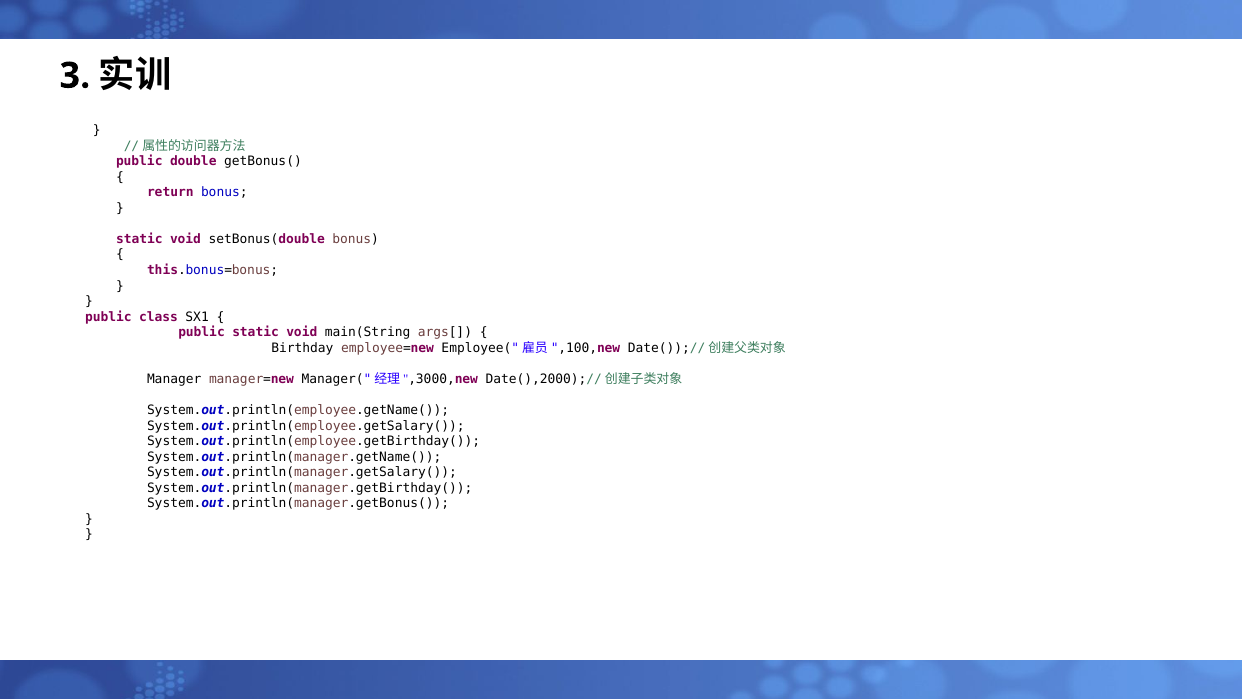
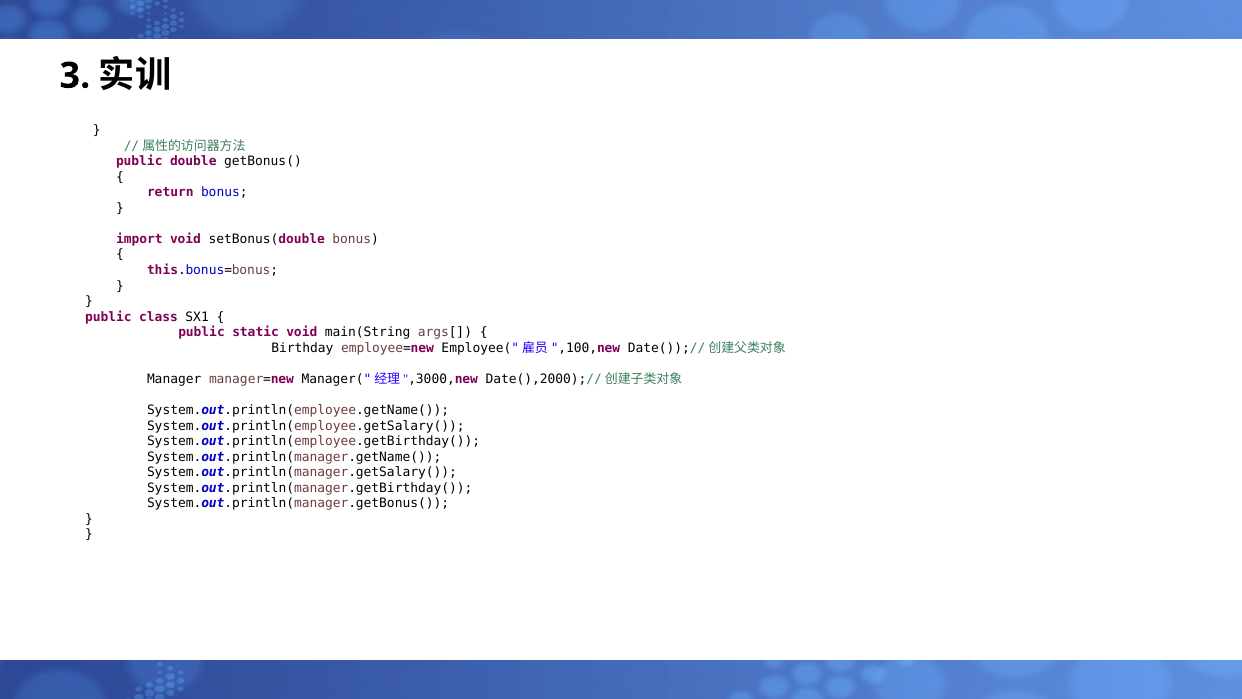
static: static -> import (139, 239)
